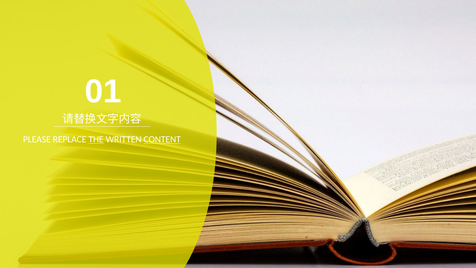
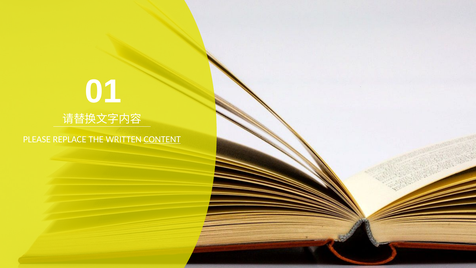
THE underline: present -> none (96, 139)
